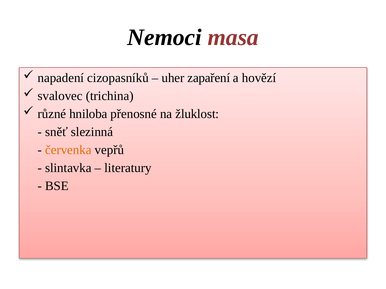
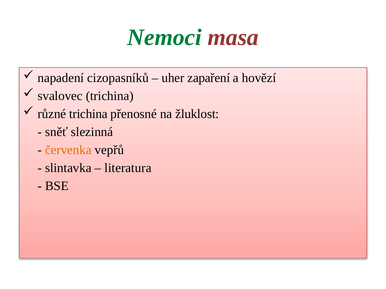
Nemoci colour: black -> green (164, 37)
různé hniloba: hniloba -> trichina (88, 114)
literatury: literatury -> literatura (128, 168)
